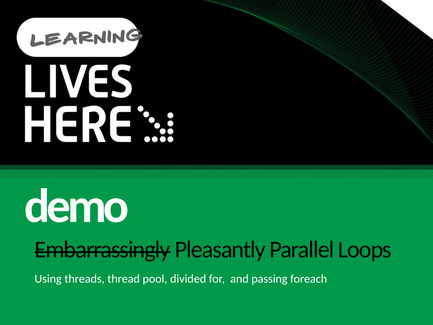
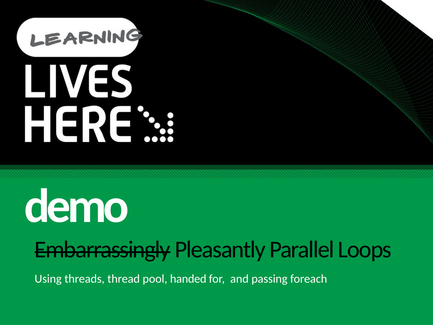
divided: divided -> handed (188, 279)
